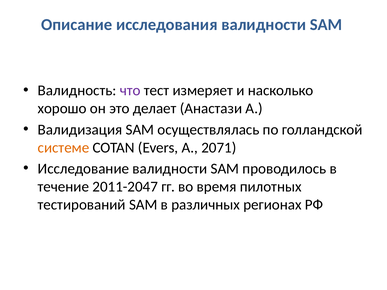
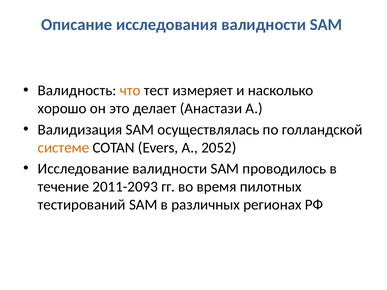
что colour: purple -> orange (130, 91)
2071: 2071 -> 2052 (219, 148)
2011-2047: 2011-2047 -> 2011-2093 (125, 187)
